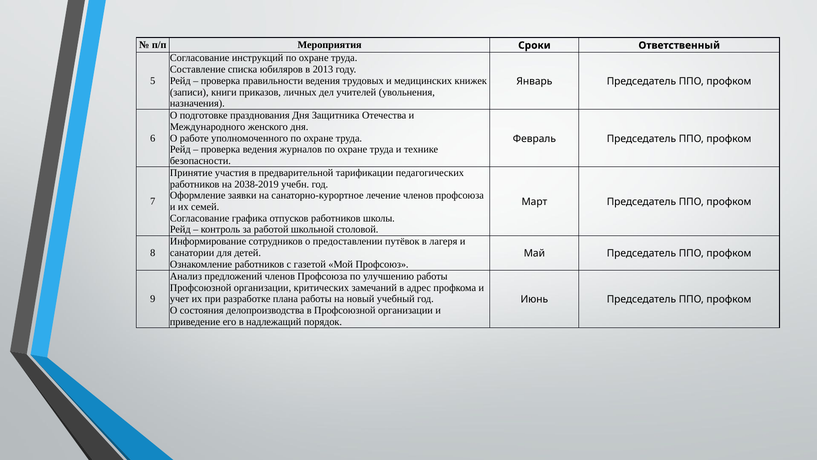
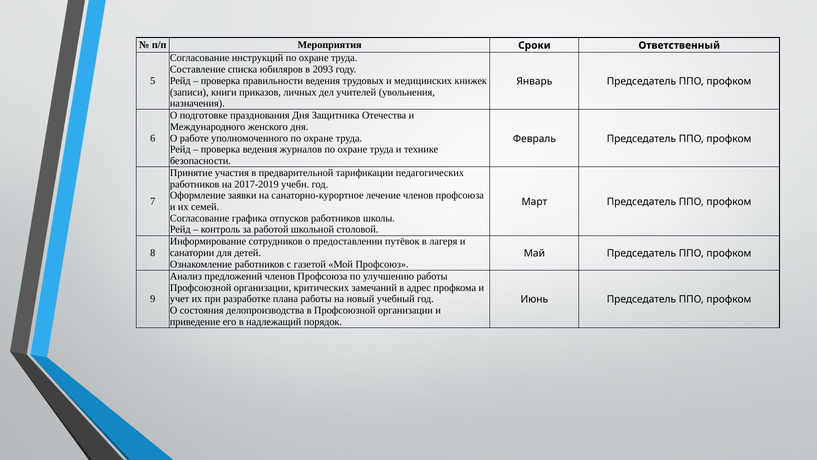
2013: 2013 -> 2093 (323, 69)
2038-2019: 2038-2019 -> 2017-2019 (257, 184)
